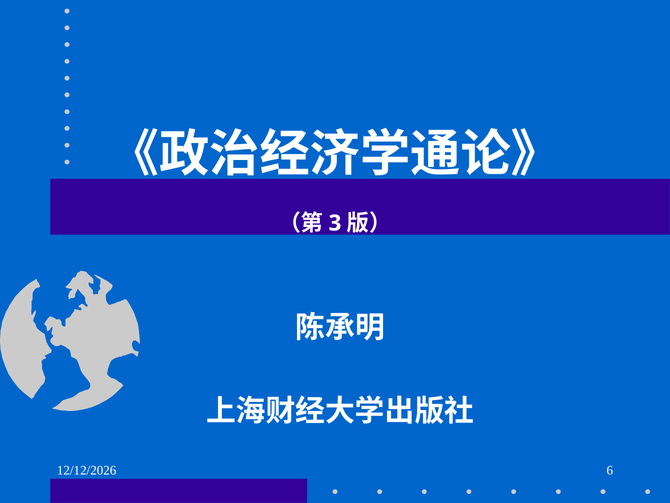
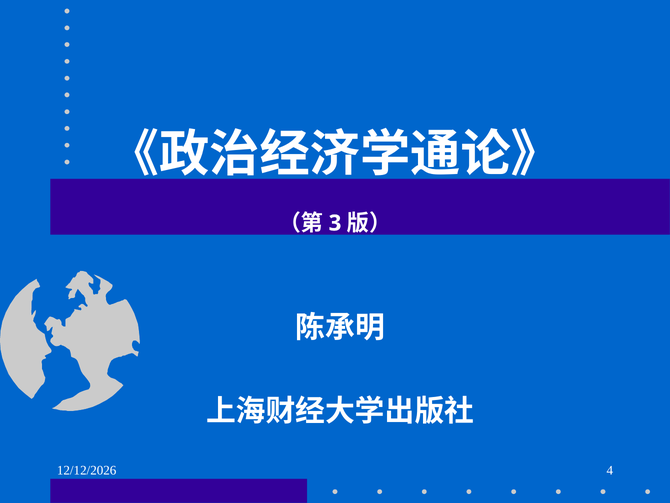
6: 6 -> 4 (610, 470)
